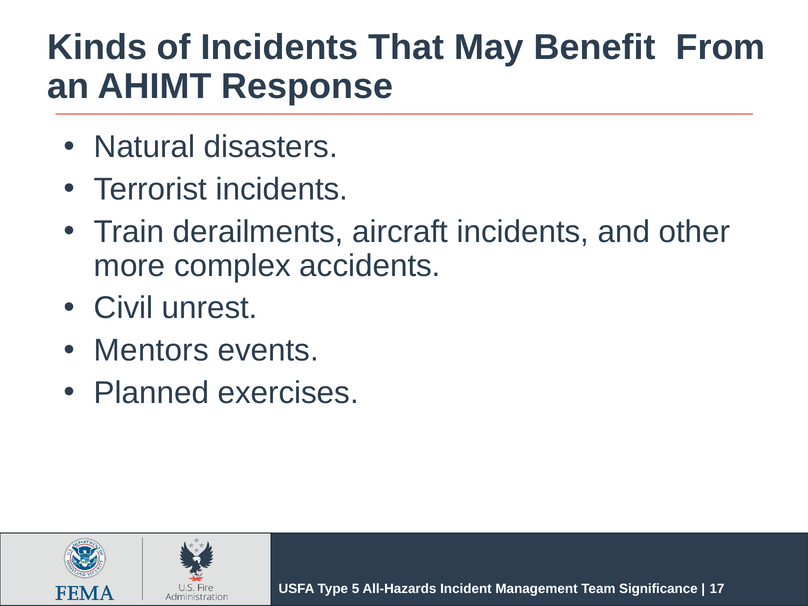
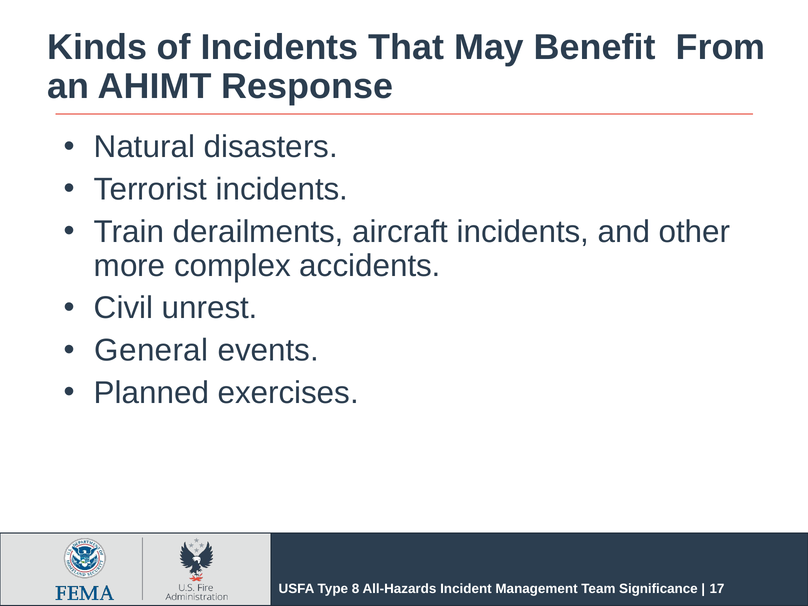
Mentors: Mentors -> General (151, 350)
5: 5 -> 8 (355, 589)
